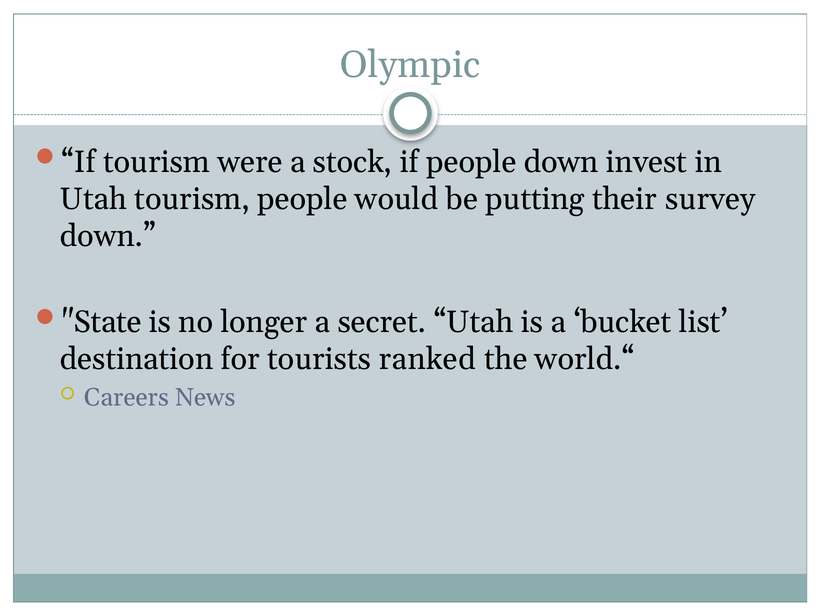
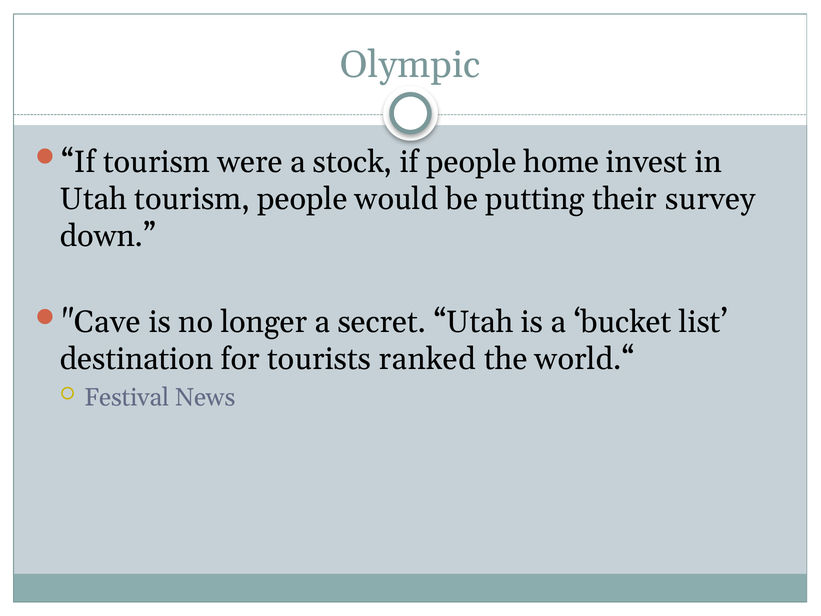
people down: down -> home (561, 162)
State: State -> Cave (101, 322)
Careers: Careers -> Festival (127, 397)
